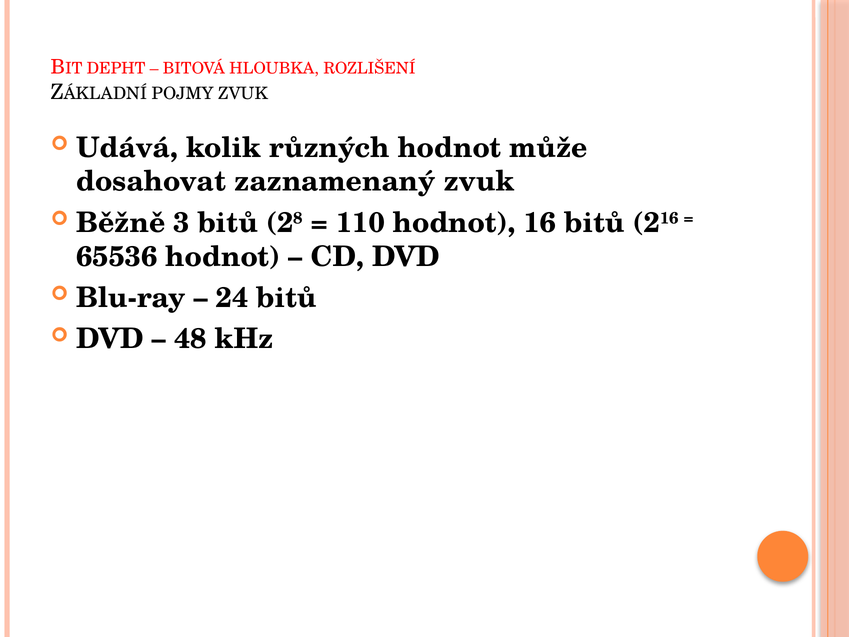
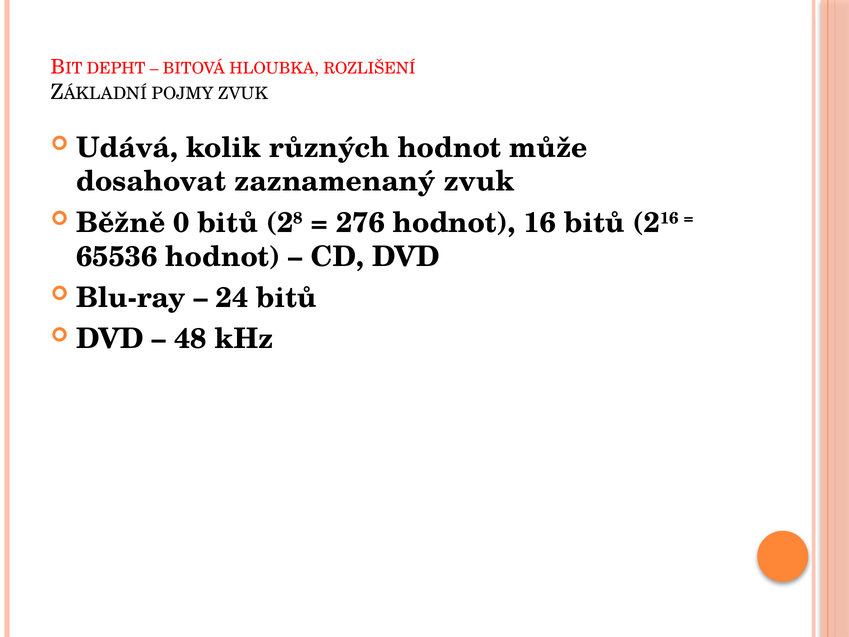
3: 3 -> 0 (182, 223)
110: 110 -> 276 (361, 223)
